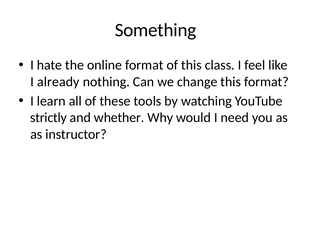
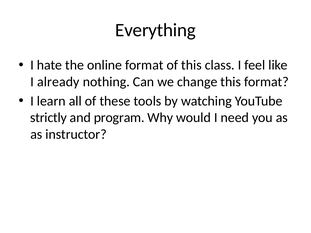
Something: Something -> Everything (156, 30)
whether: whether -> program (119, 118)
